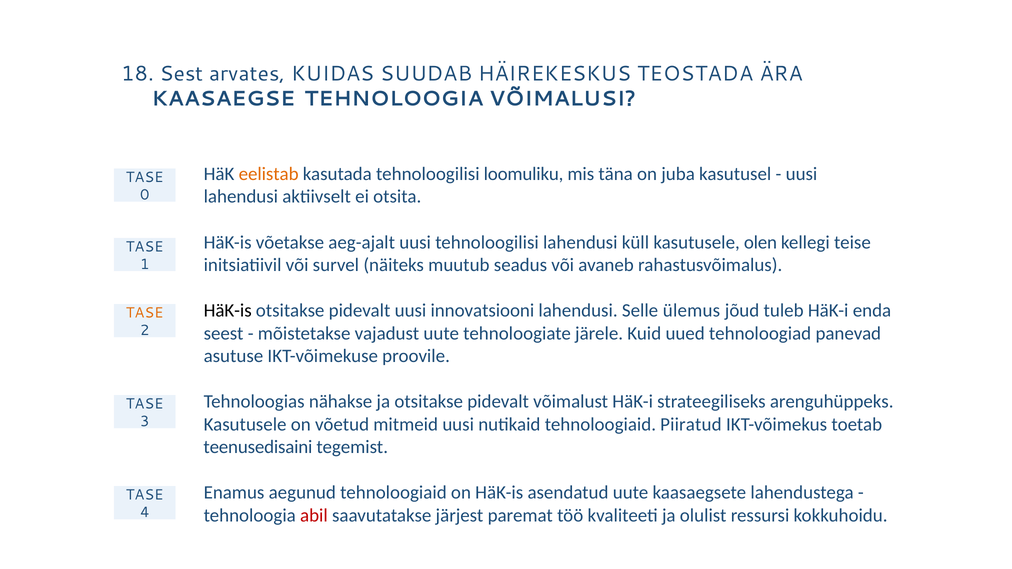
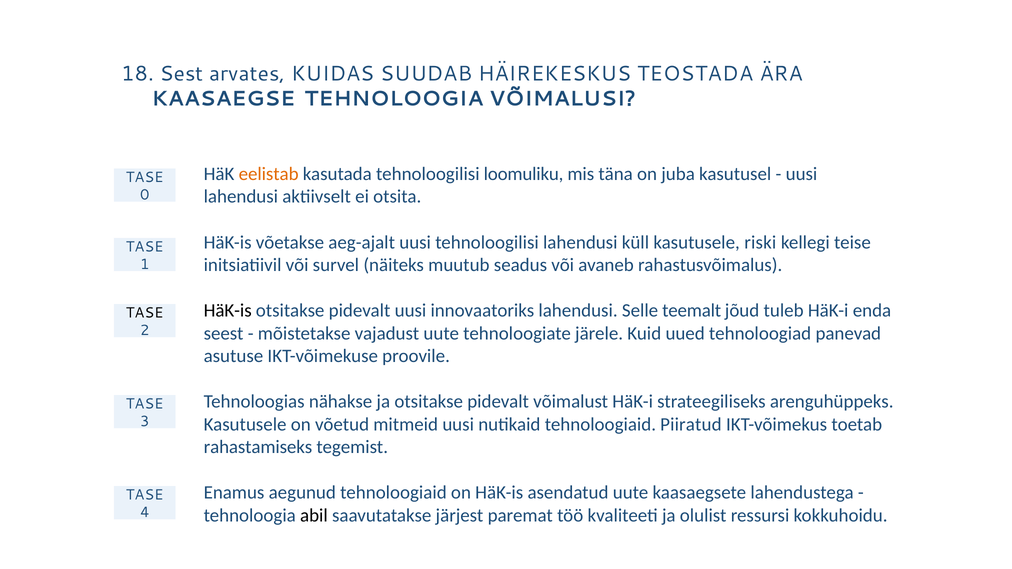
olen: olen -> riski (760, 242)
innovatsiooni: innovatsiooni -> innovaatoriks (482, 311)
ülemus: ülemus -> teemalt (692, 311)
TASE colour: orange -> black (145, 313)
teenusedisaini: teenusedisaini -> rahastamiseks (258, 447)
abil colour: red -> black (314, 516)
